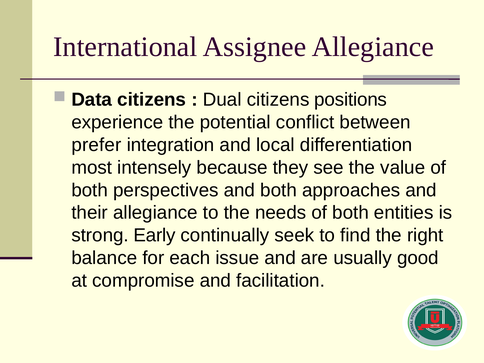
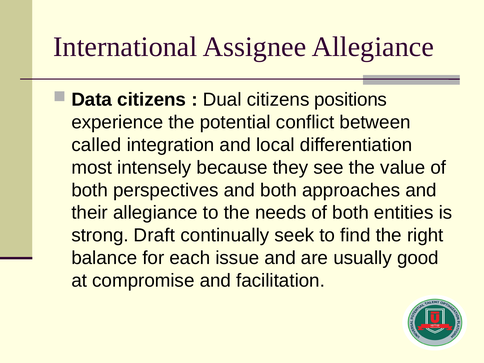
prefer: prefer -> called (96, 145)
Early: Early -> Draft (154, 235)
